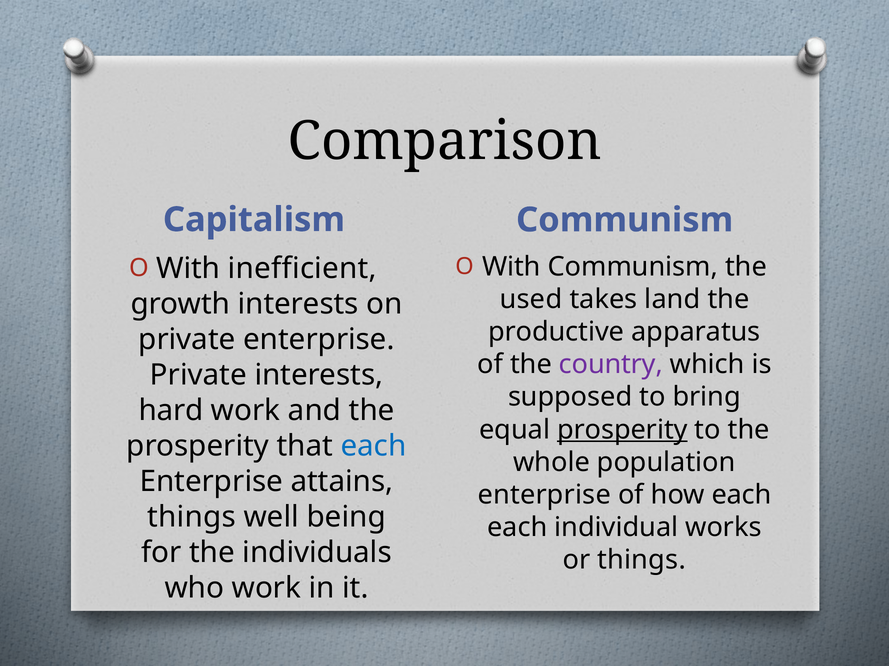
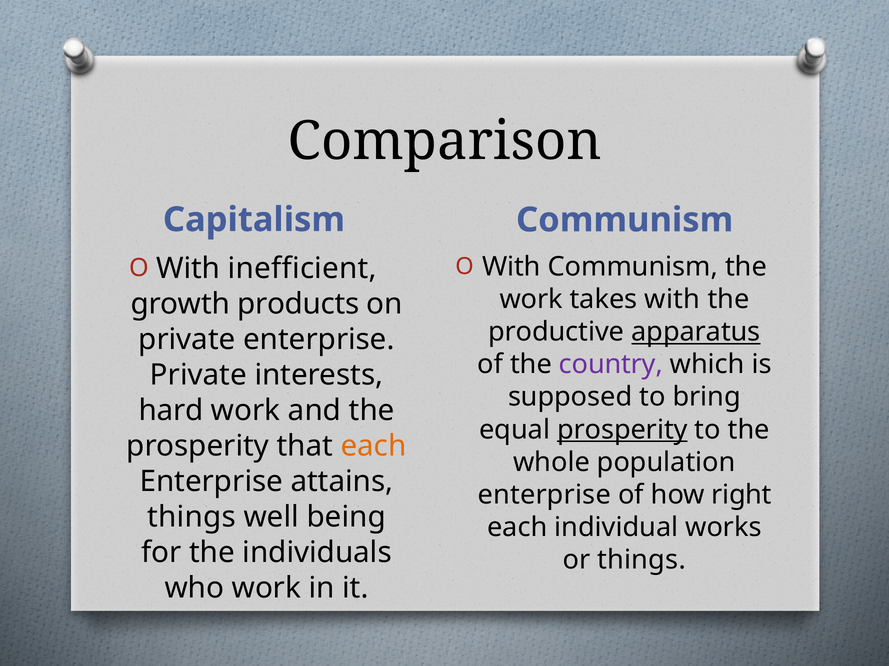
used: used -> work (531, 300)
takes land: land -> with (672, 300)
growth interests: interests -> products (298, 304)
apparatus underline: none -> present (696, 332)
each colour: blue -> orange (374, 447)
how each: each -> right (742, 495)
